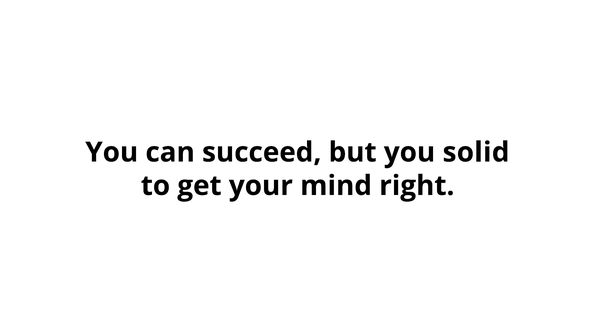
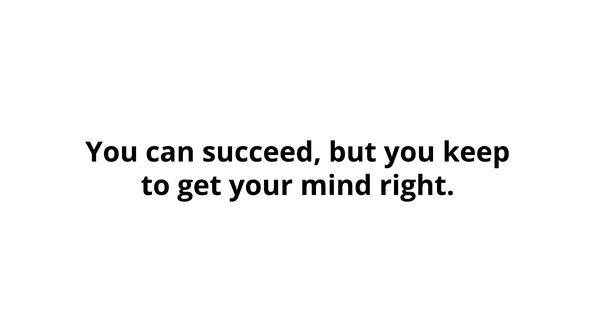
solid: solid -> keep (476, 152)
